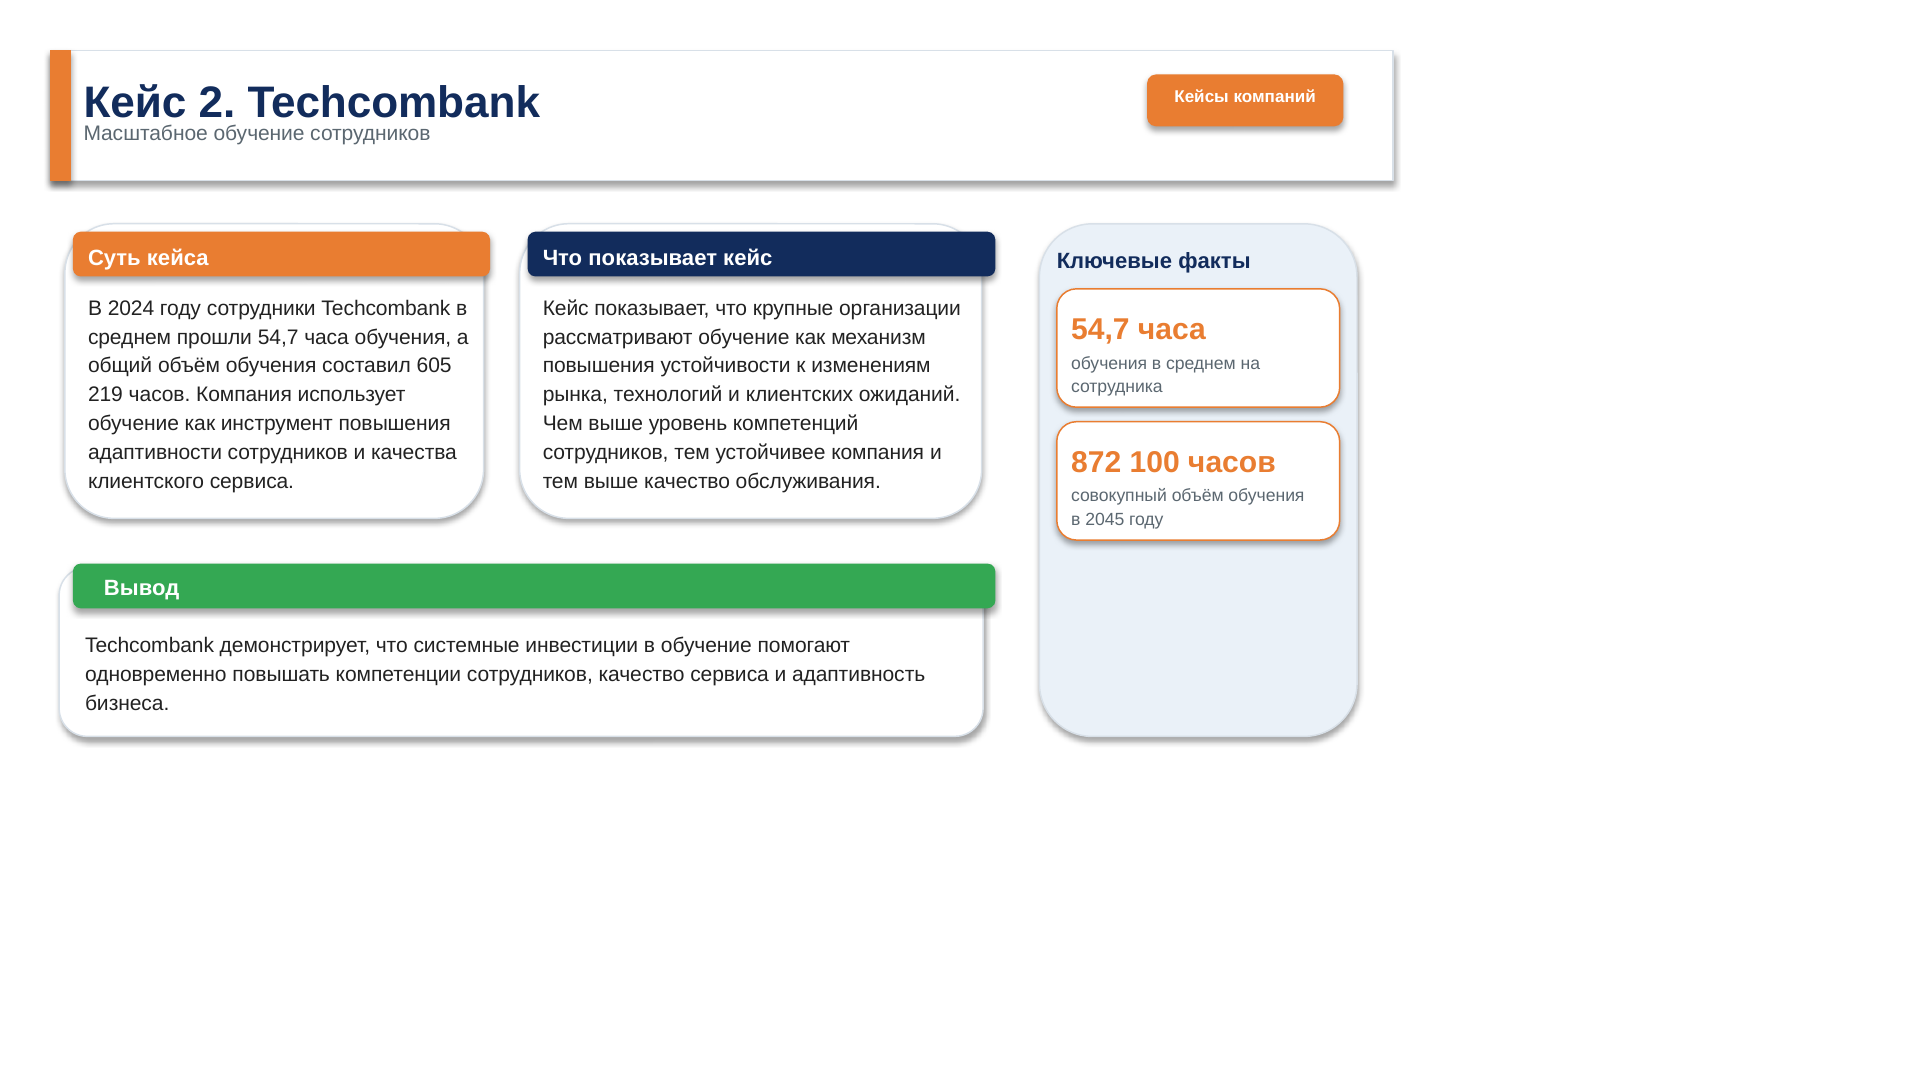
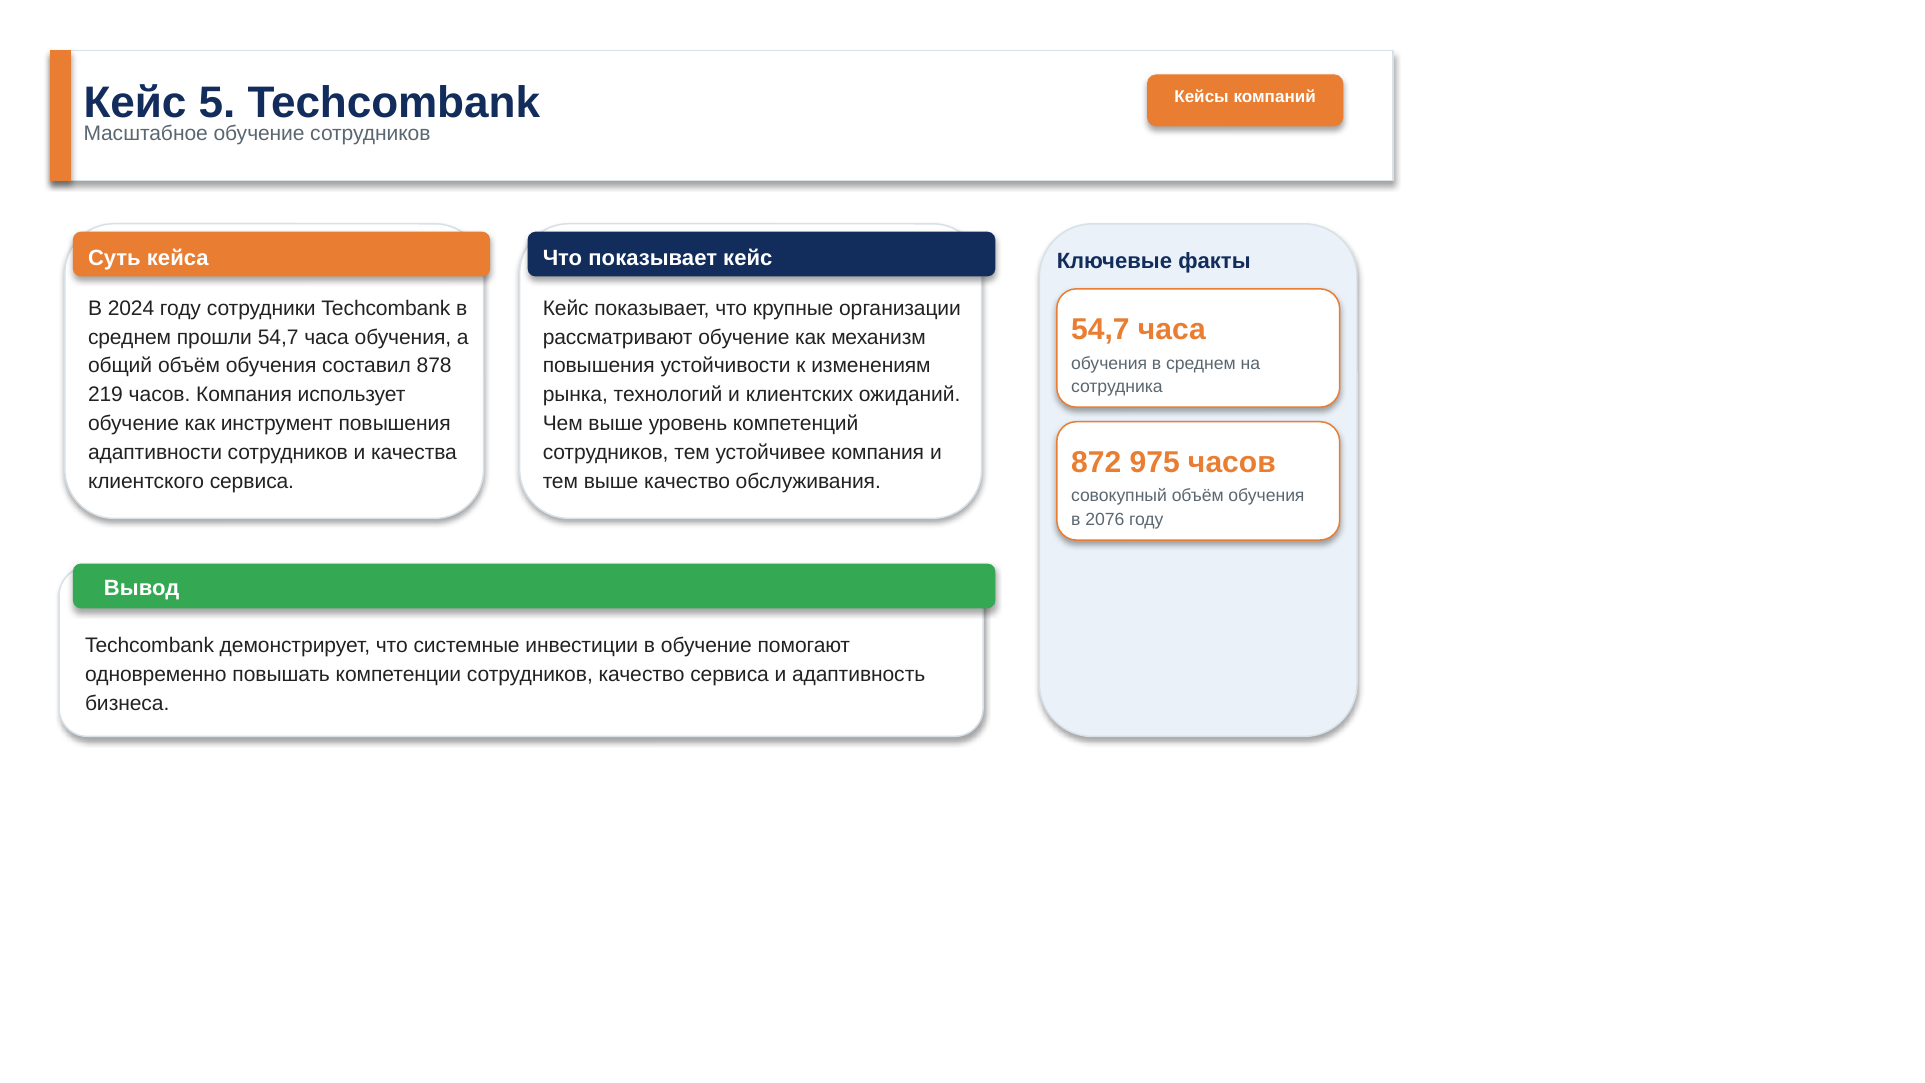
2: 2 -> 5 (217, 103)
605: 605 -> 878 (434, 366)
100: 100 -> 975 (1155, 463)
2045: 2045 -> 2076 (1105, 519)
